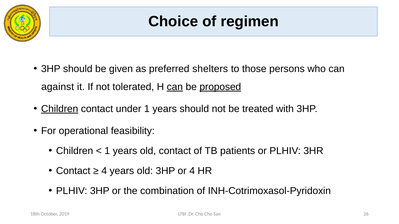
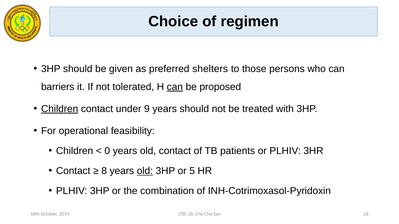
against: against -> barriers (58, 87)
proposed underline: present -> none (220, 87)
under 1: 1 -> 9 (147, 109)
1: 1 -> 0 (107, 151)
4: 4 -> 8 (104, 171)
old underline: none -> present (145, 171)
or 4: 4 -> 5 (192, 171)
